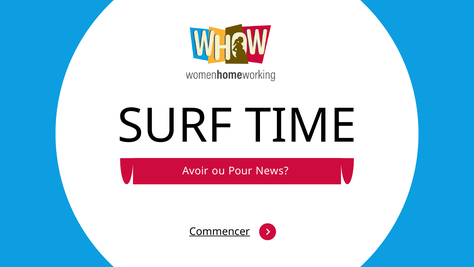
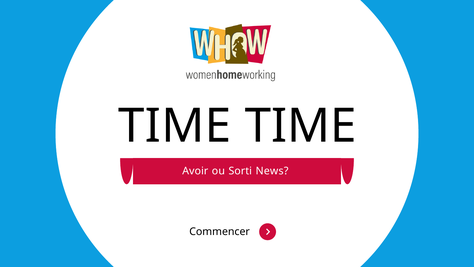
SURF: SURF -> TIME (175, 126)
Pour: Pour -> Sorti (240, 171)
Commencer underline: present -> none (220, 231)
